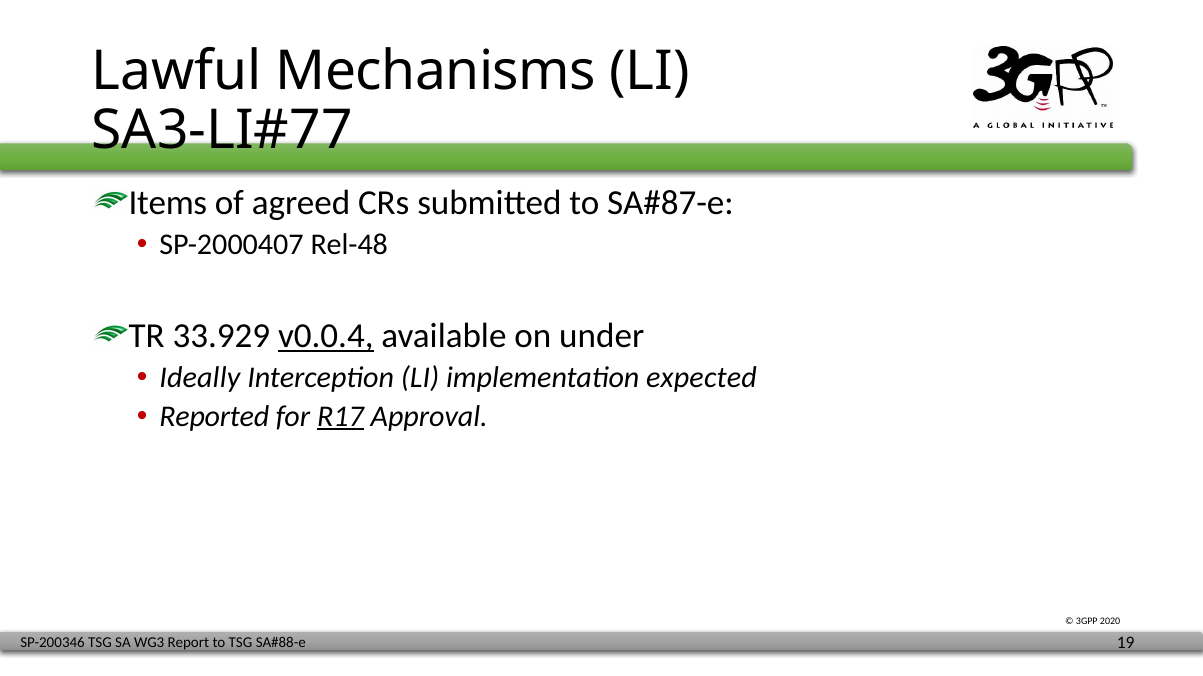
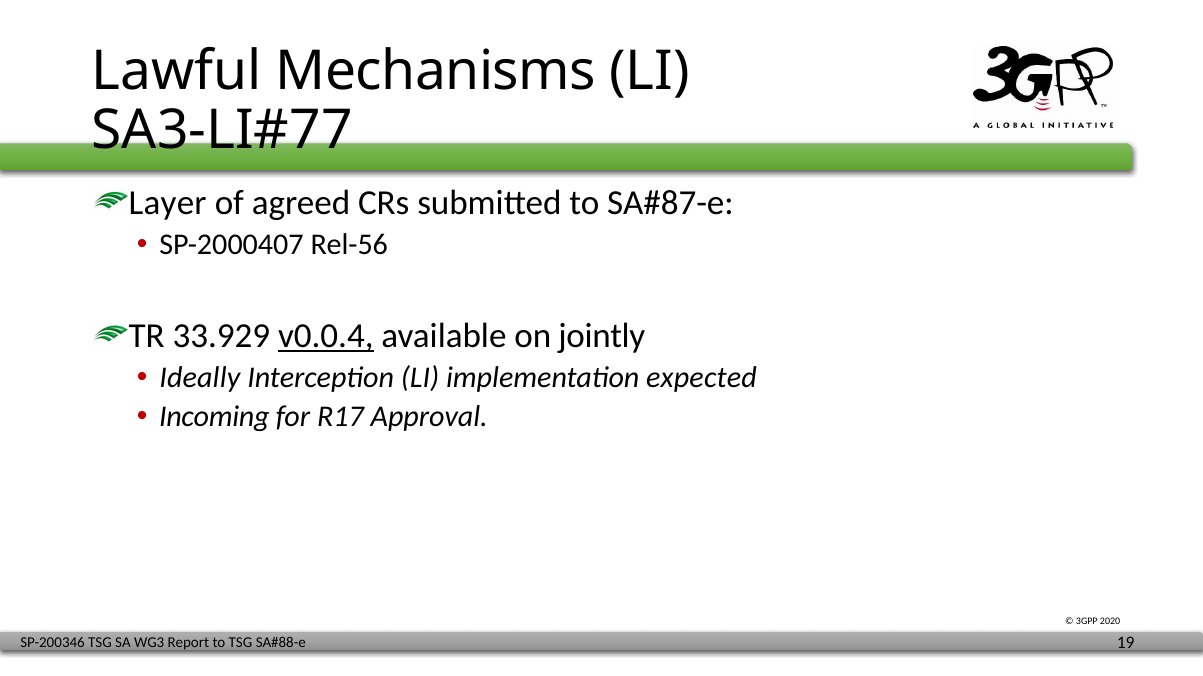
Items: Items -> Layer (168, 203)
Rel-48: Rel-48 -> Rel-56 (349, 245)
under: under -> jointly (602, 337)
Reported: Reported -> Incoming (214, 417)
R17 underline: present -> none (340, 417)
